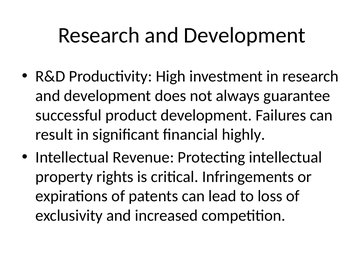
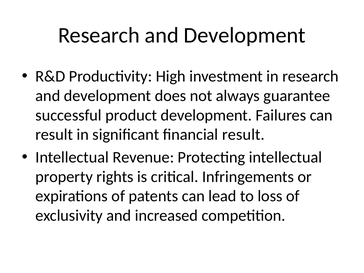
financial highly: highly -> result (243, 135)
